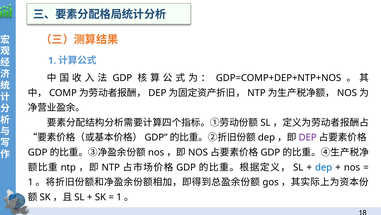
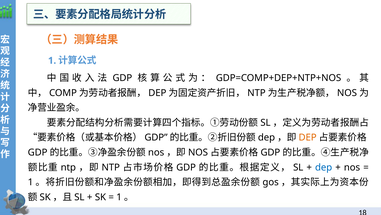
DEP colour: purple -> orange (308, 137)
